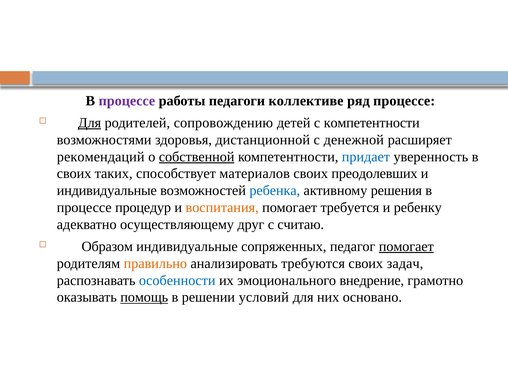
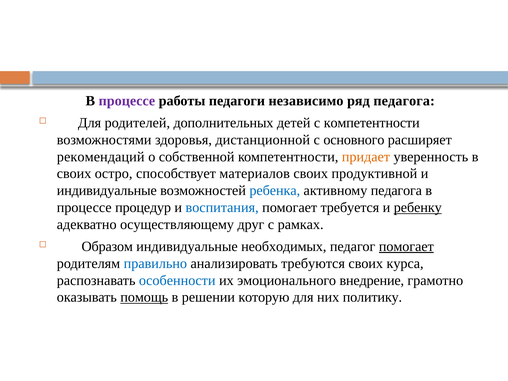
коллективе: коллективе -> независимо (306, 101)
ряд процессе: процессе -> педагога (404, 101)
Для underline: present -> none (90, 123)
сопровождению: сопровождению -> дополнительных (223, 123)
денежной: денежной -> основного (354, 140)
собственной underline: present -> none (197, 157)
придает colour: blue -> orange (366, 157)
таких: таких -> остро (114, 174)
преодолевших: преодолевших -> продуктивной (374, 174)
активному решения: решения -> педагога (396, 191)
воспитания colour: orange -> blue (222, 208)
ребенку underline: none -> present (418, 208)
считаю: считаю -> рамках (301, 225)
сопряженных: сопряженных -> необходимых (284, 246)
правильно colour: orange -> blue (155, 263)
задач: задач -> курса (405, 263)
условий: условий -> которую (264, 297)
основано: основано -> политику (372, 297)
